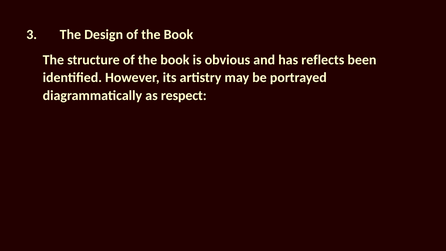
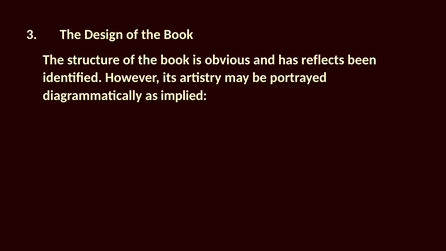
respect: respect -> implied (184, 96)
